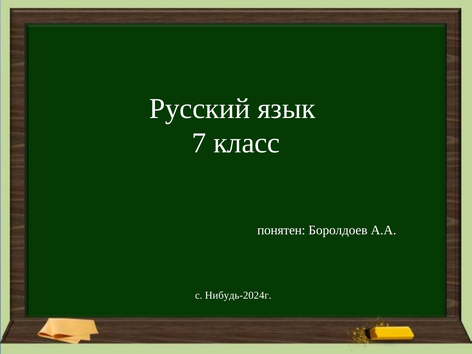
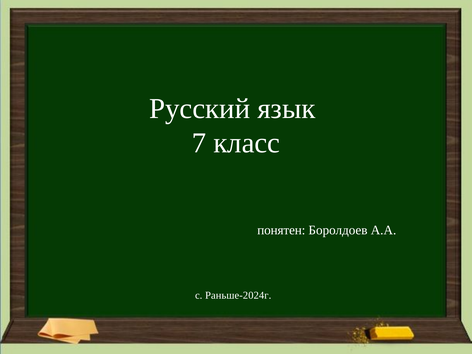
Нибудь-2024г: Нибудь-2024г -> Раньше-2024г (238, 295)
